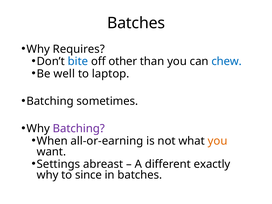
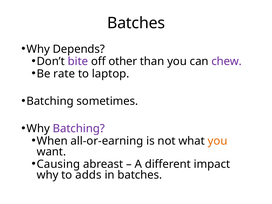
Requires: Requires -> Depends (79, 49)
bite colour: blue -> purple (78, 61)
chew colour: blue -> purple (227, 61)
well: well -> rate (64, 74)
Settings: Settings -> Causing (58, 164)
exactly: exactly -> impact (212, 164)
since: since -> adds (88, 175)
